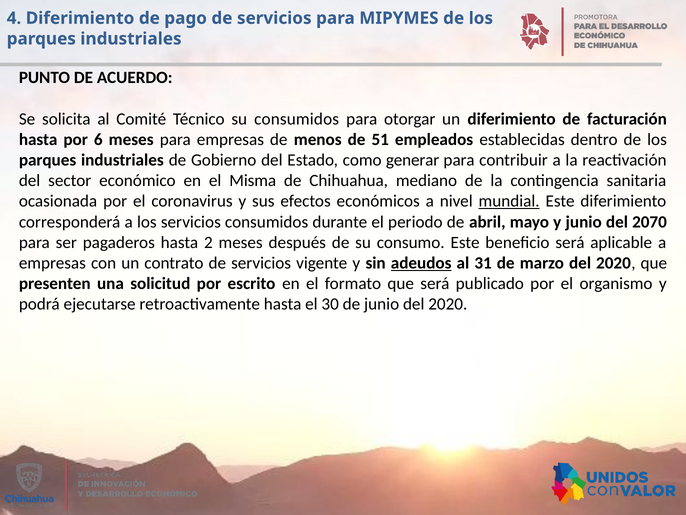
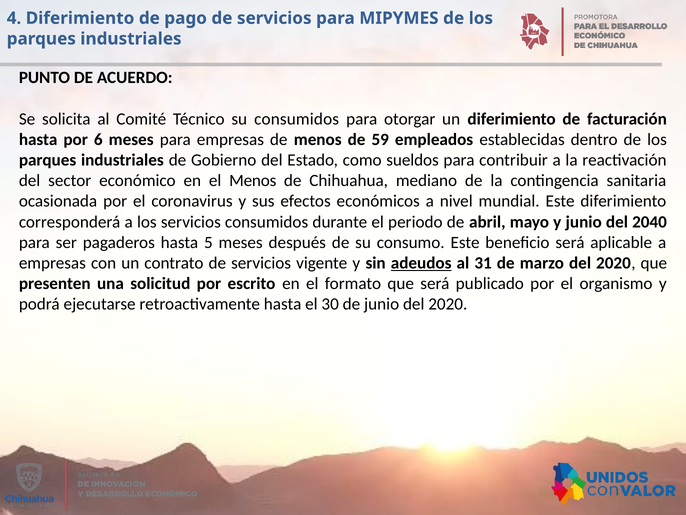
51: 51 -> 59 (380, 139)
generar: generar -> sueldos (413, 160)
el Misma: Misma -> Menos (253, 181)
mundial underline: present -> none (509, 201)
2070: 2070 -> 2040 (649, 222)
2: 2 -> 5 (208, 242)
